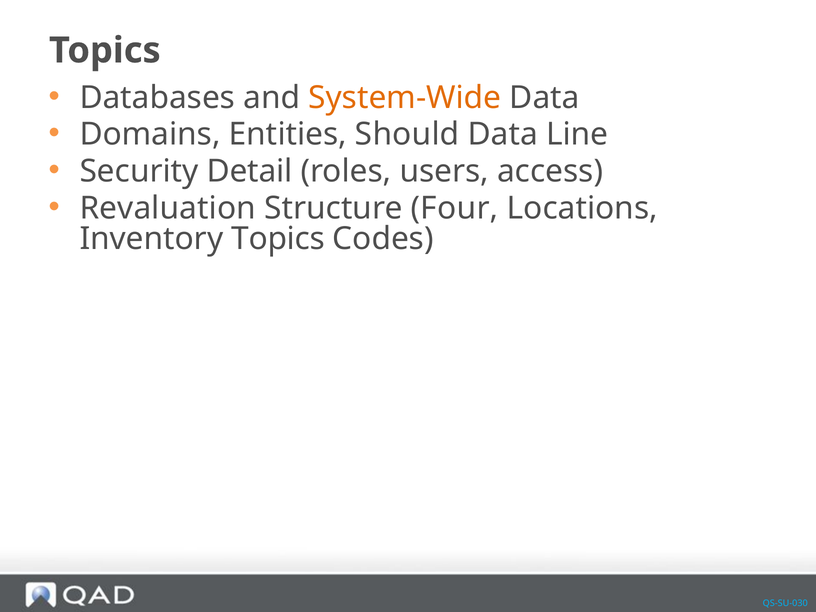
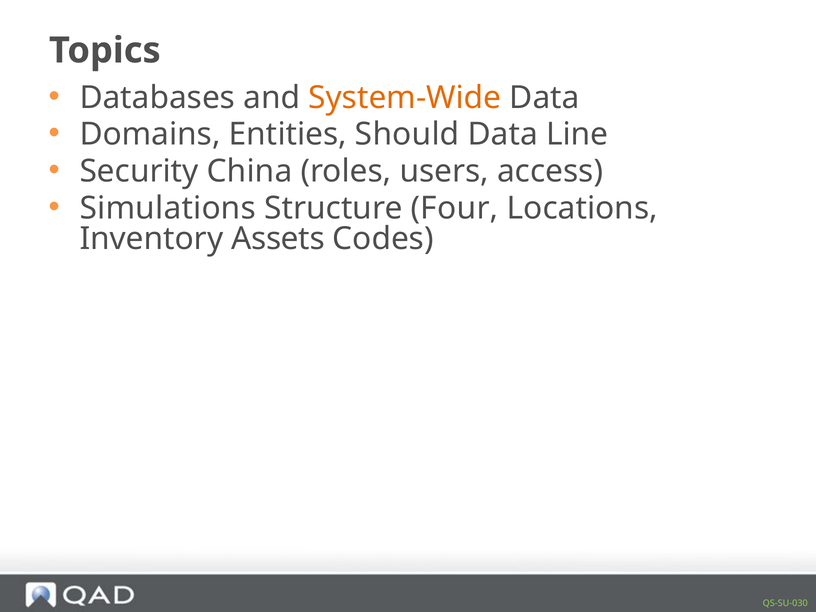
Detail: Detail -> China (249, 171)
Revaluation: Revaluation -> Simulations (168, 208)
Inventory Topics: Topics -> Assets (278, 239)
QS-SU-030 colour: light blue -> light green (785, 603)
